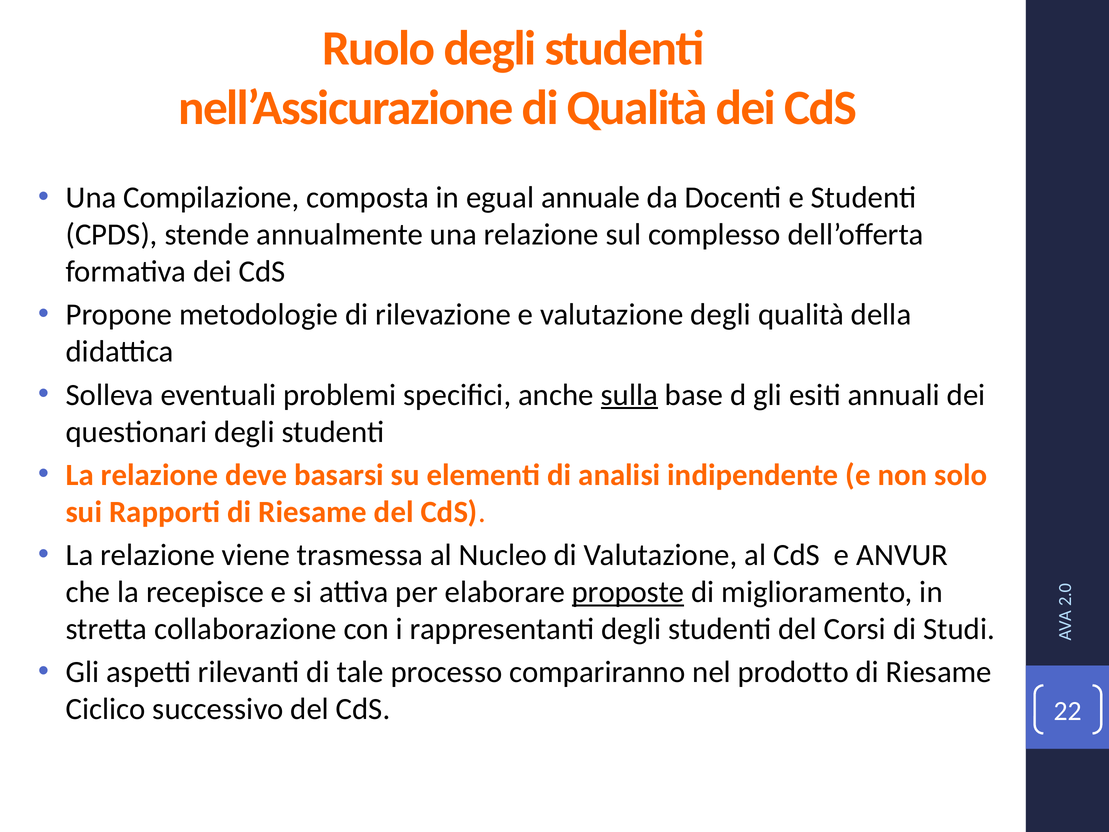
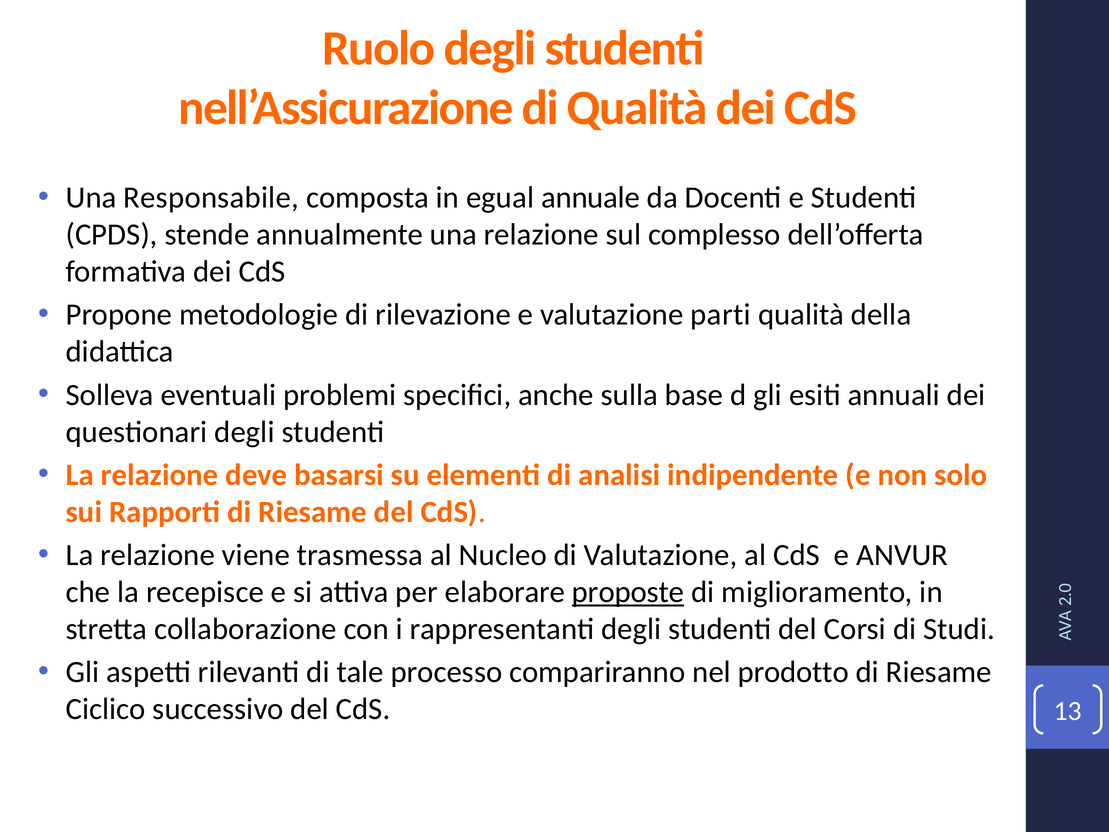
Compilazione: Compilazione -> Responsabile (211, 198)
valutazione degli: degli -> parti (721, 315)
sulla underline: present -> none (629, 395)
22: 22 -> 13 (1068, 711)
